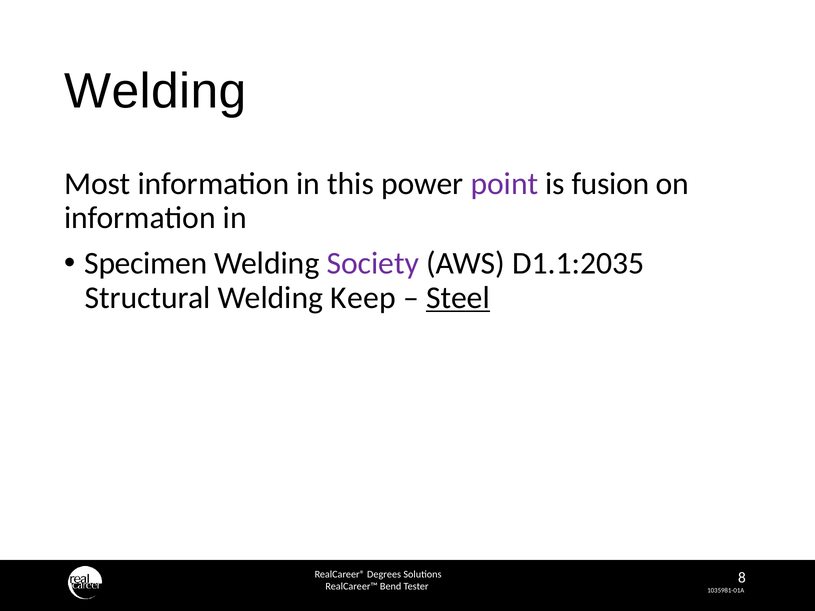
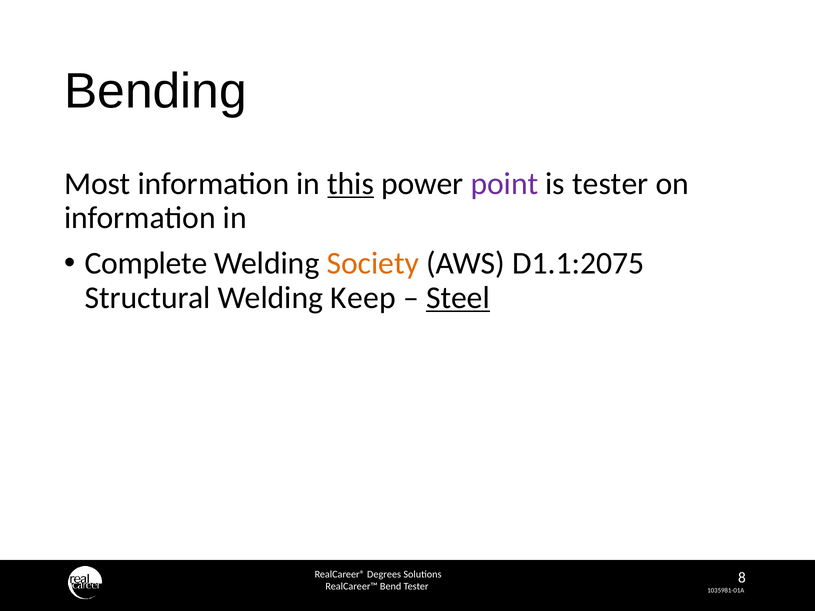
Welding: Welding -> Bending (155, 91)
this underline: none -> present (351, 184)
is fusion: fusion -> tester (610, 184)
Specimen: Specimen -> Complete (146, 264)
Society colour: purple -> orange (373, 264)
D1.1:2035: D1.1:2035 -> D1.1:2075 (578, 264)
